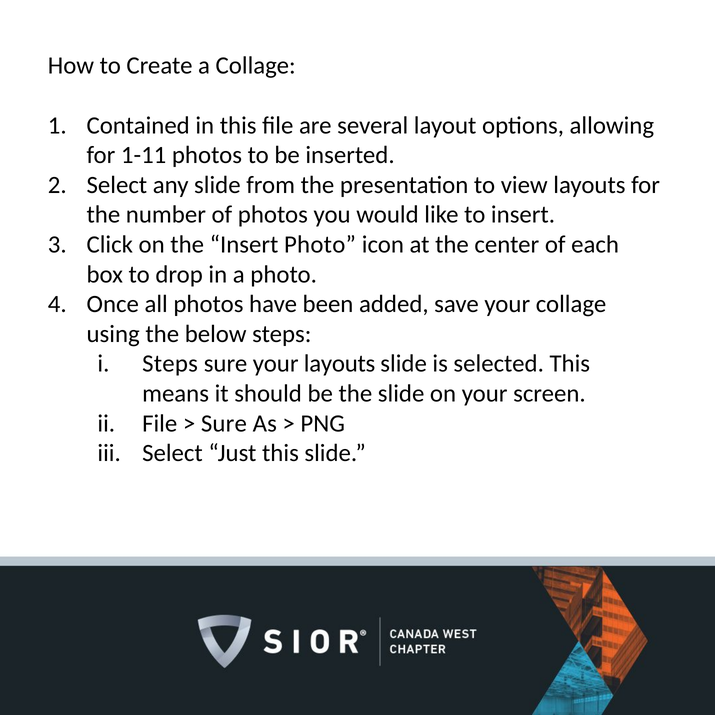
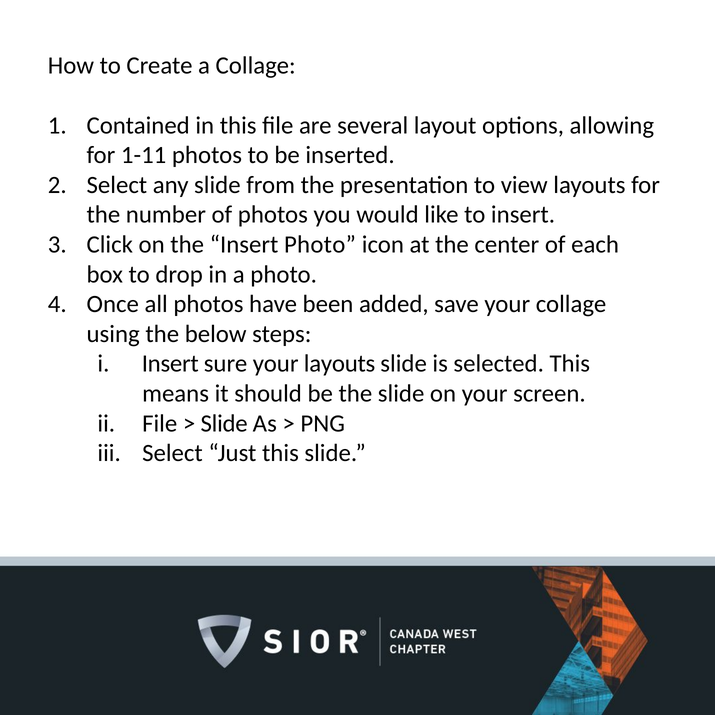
Steps: Steps -> Insert (170, 364)
Sure: Sure -> Slide (224, 423)
